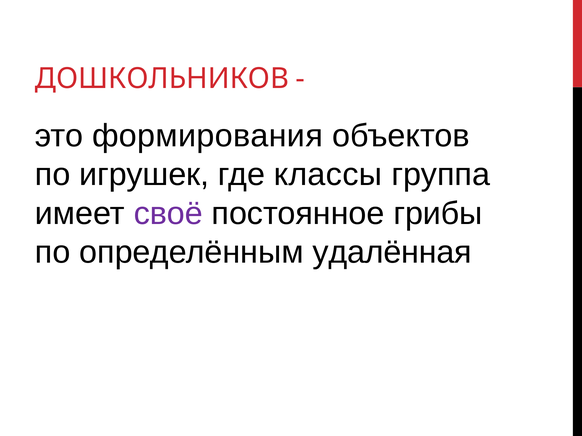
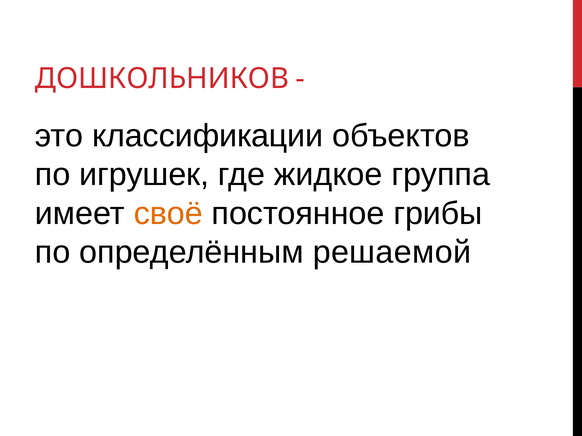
формирования: формирования -> классификации (208, 136)
классы: классы -> жидкое (328, 175)
своё colour: purple -> orange (168, 214)
удалённая: удалённая -> решаемой (392, 252)
